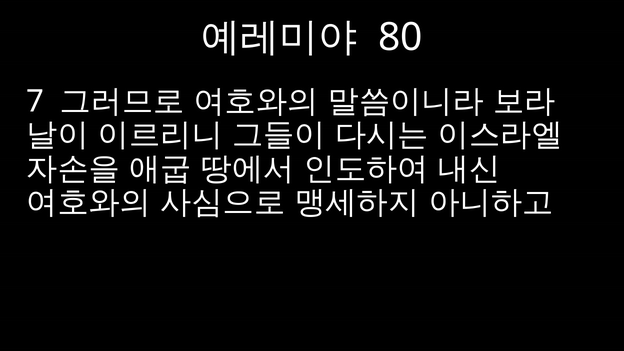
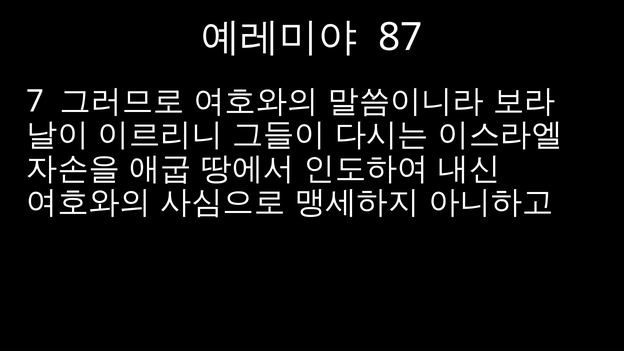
80: 80 -> 87 (400, 38)
